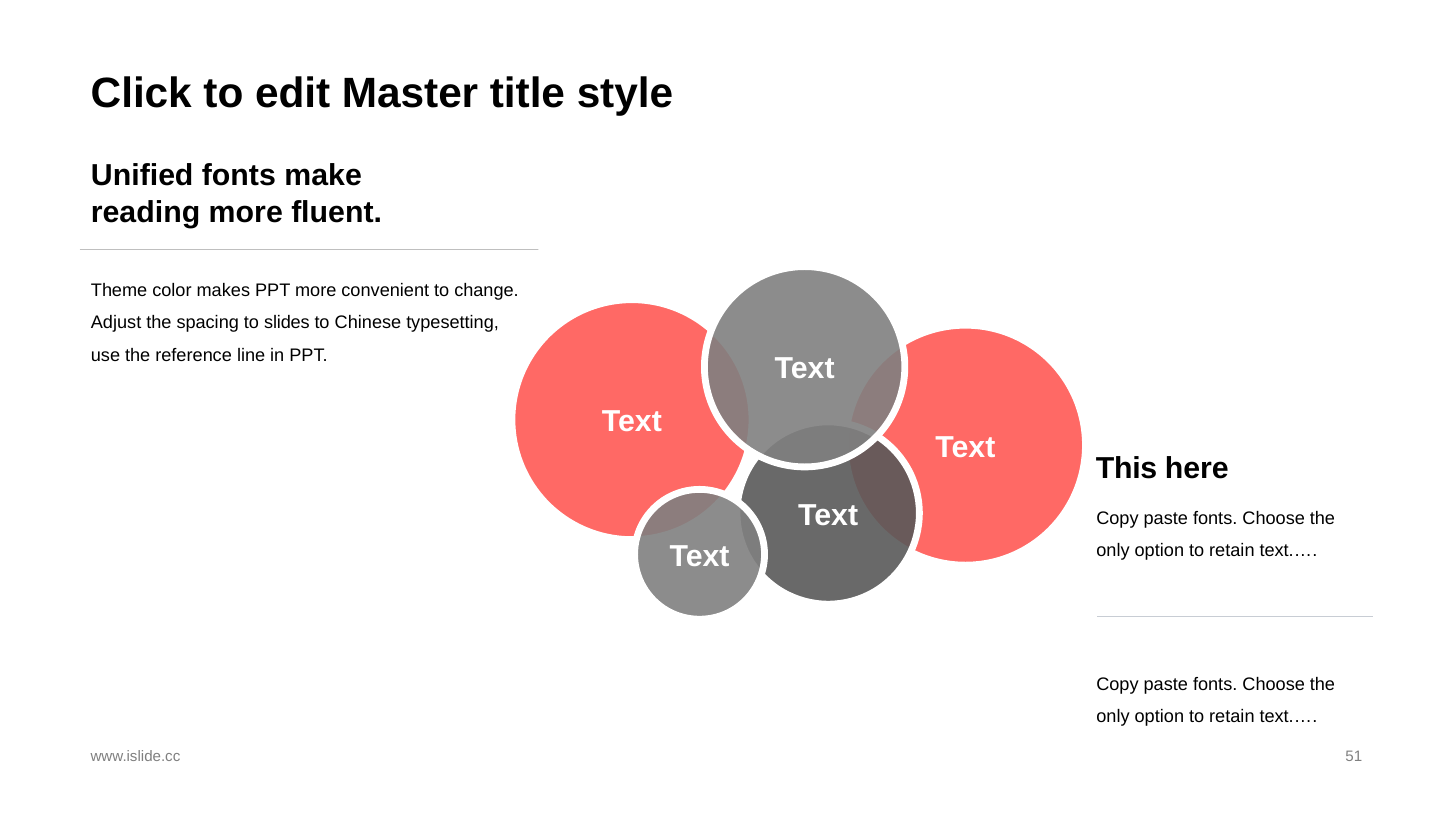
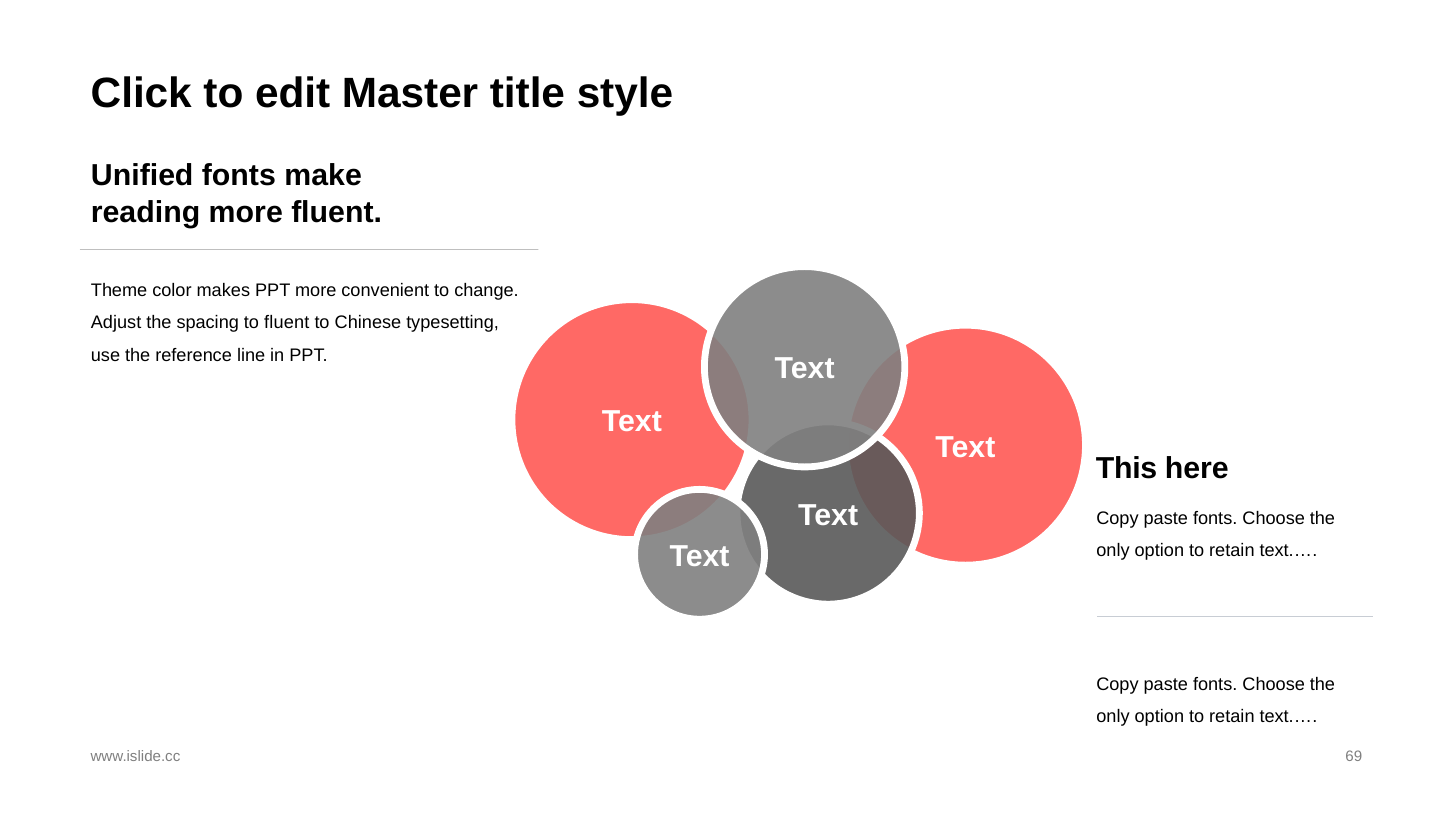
to slides: slides -> fluent (287, 323)
51: 51 -> 69 (1354, 757)
